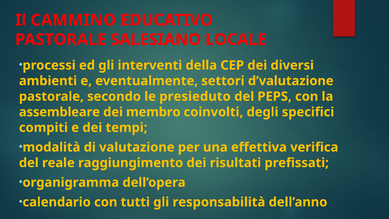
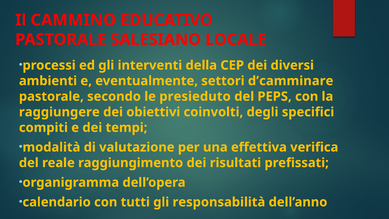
d’valutazione: d’valutazione -> d’camminare (291, 81)
assembleare: assembleare -> raggiungere (59, 112)
membro: membro -> obiettivi (153, 112)
